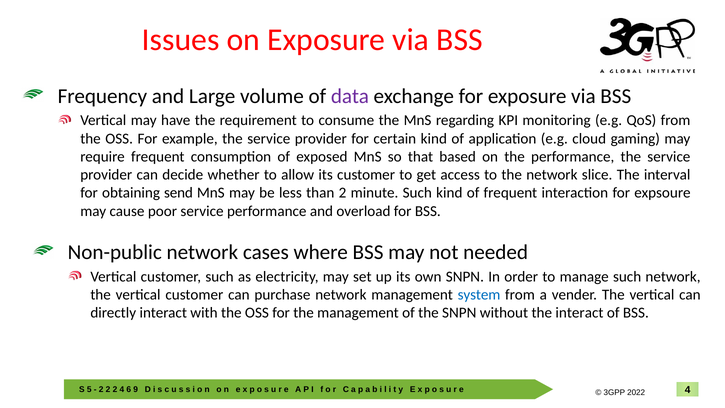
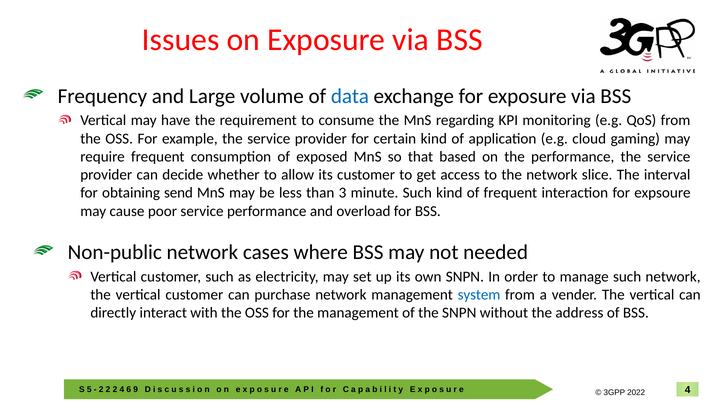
data colour: purple -> blue (350, 96)
than 2: 2 -> 3 (342, 193)
the interact: interact -> address (579, 313)
